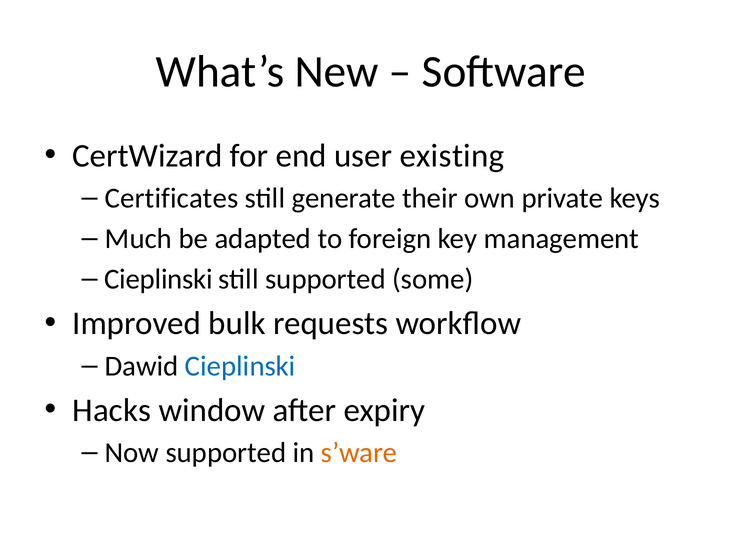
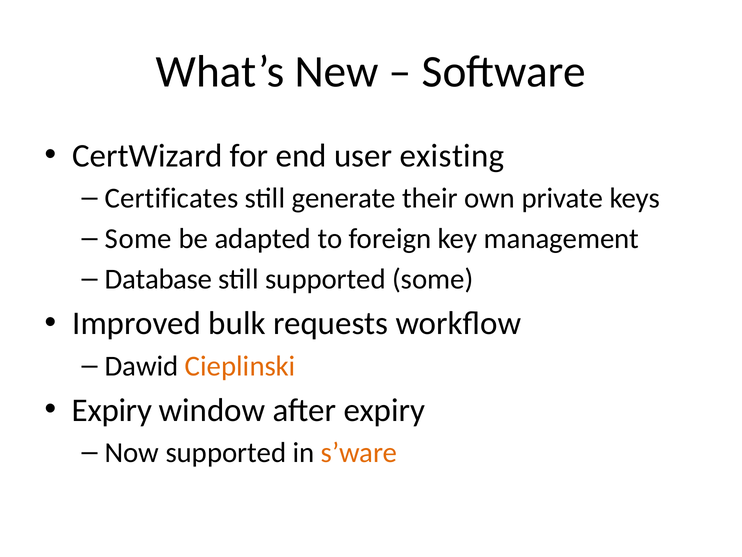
Much: Much -> Some (138, 239)
Cieplinski: Cieplinski -> Database (158, 279)
Cieplinski colour: blue -> orange (240, 366)
Hacks: Hacks -> Expiry (112, 410)
